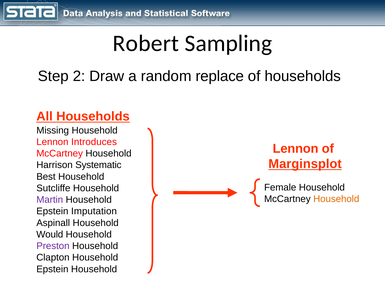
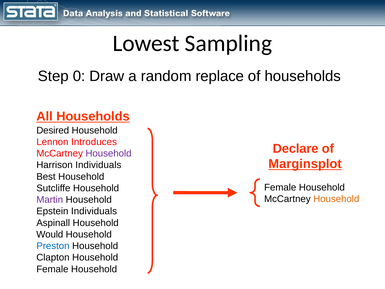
Robert: Robert -> Lowest (146, 43)
2: 2 -> 0 (79, 76)
Missing: Missing -> Desired (53, 130)
Lennon: Lennon -> Declare (296, 148)
Household colour: black -> purple (109, 153)
Harrison Systematic: Systematic -> Individuals (98, 165)
Epstein Imputation: Imputation -> Individuals (94, 211)
Preston colour: purple -> blue (53, 246)
Epstein: Epstein -> Female (52, 269)
